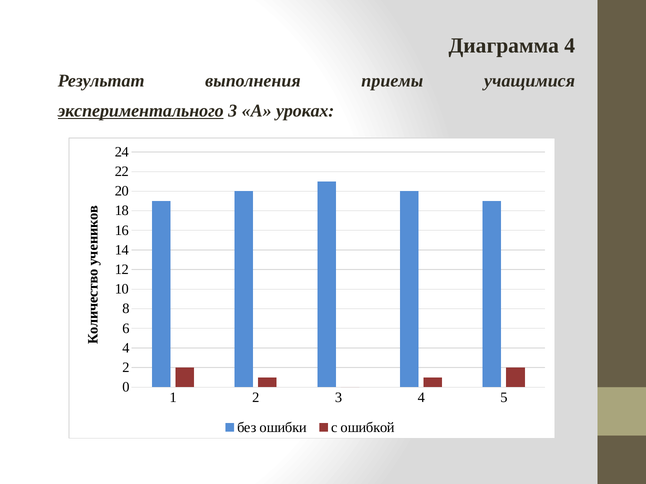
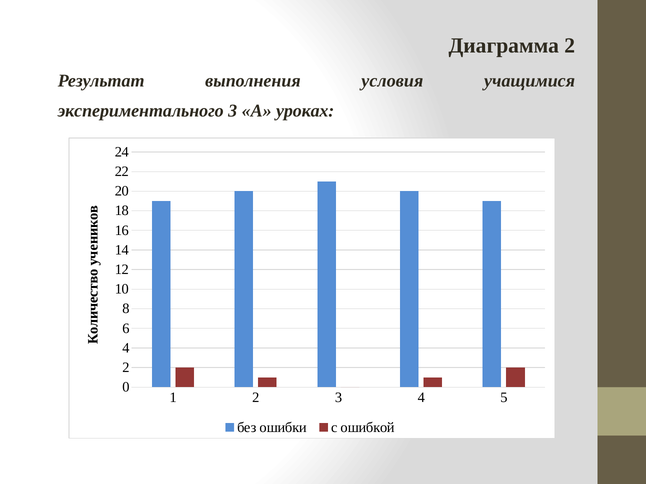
Диаграмма 4: 4 -> 2 (570, 46)
приемы: приемы -> условия (392, 81)
экспериментального underline: present -> none (141, 111)
